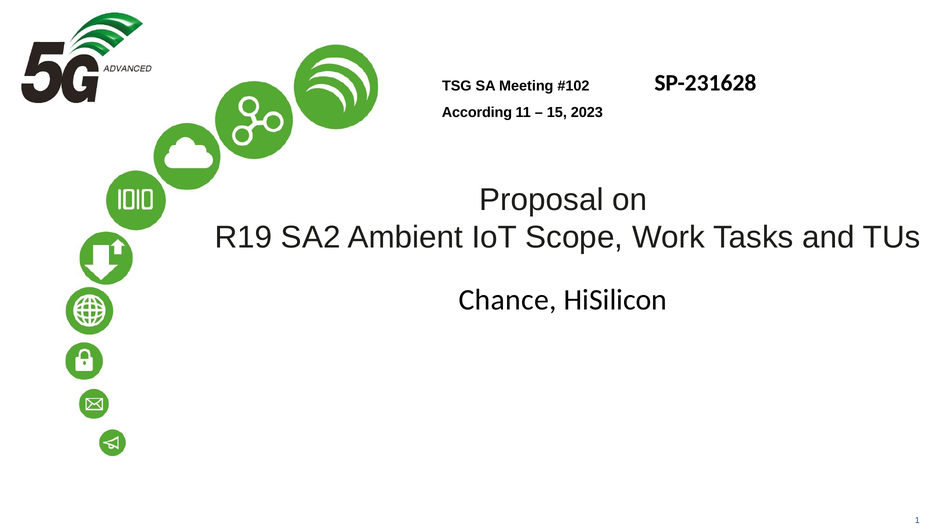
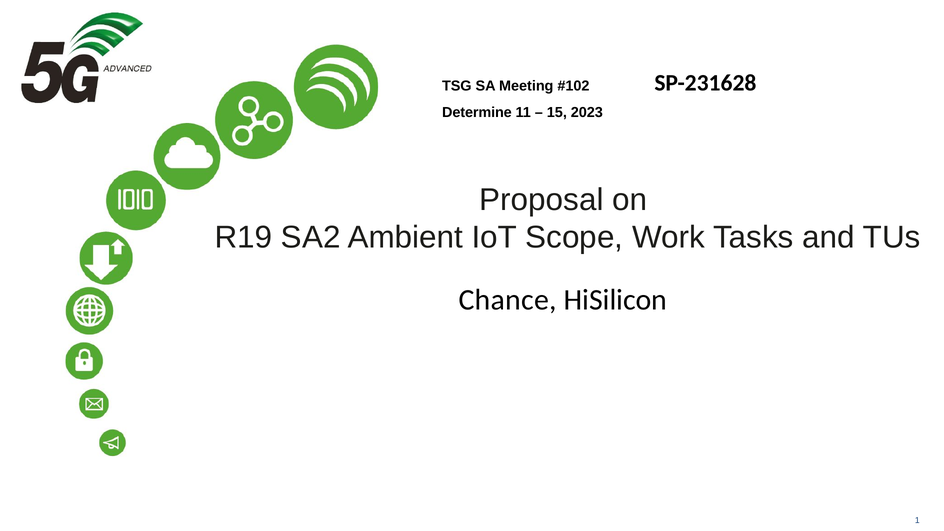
According: According -> Determine (477, 112)
